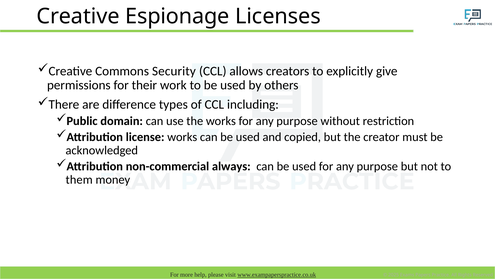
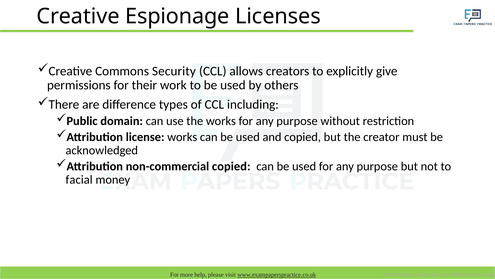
non-commercial always: always -> copied (231, 166)
them: them -> facial (79, 179)
